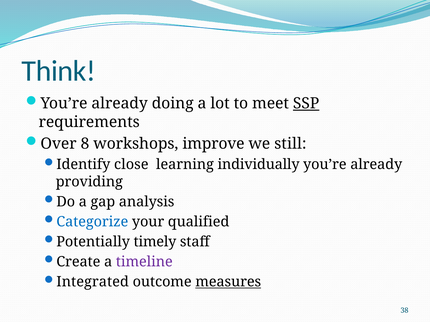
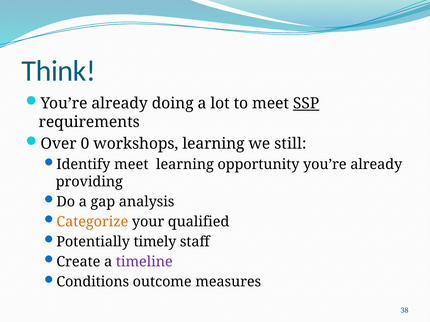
8: 8 -> 0 (85, 144)
workshops improve: improve -> learning (213, 144)
Identify close: close -> meet (131, 165)
individually: individually -> opportunity (258, 165)
Categorize colour: blue -> orange (92, 222)
Integrated: Integrated -> Conditions (93, 282)
measures underline: present -> none (228, 282)
